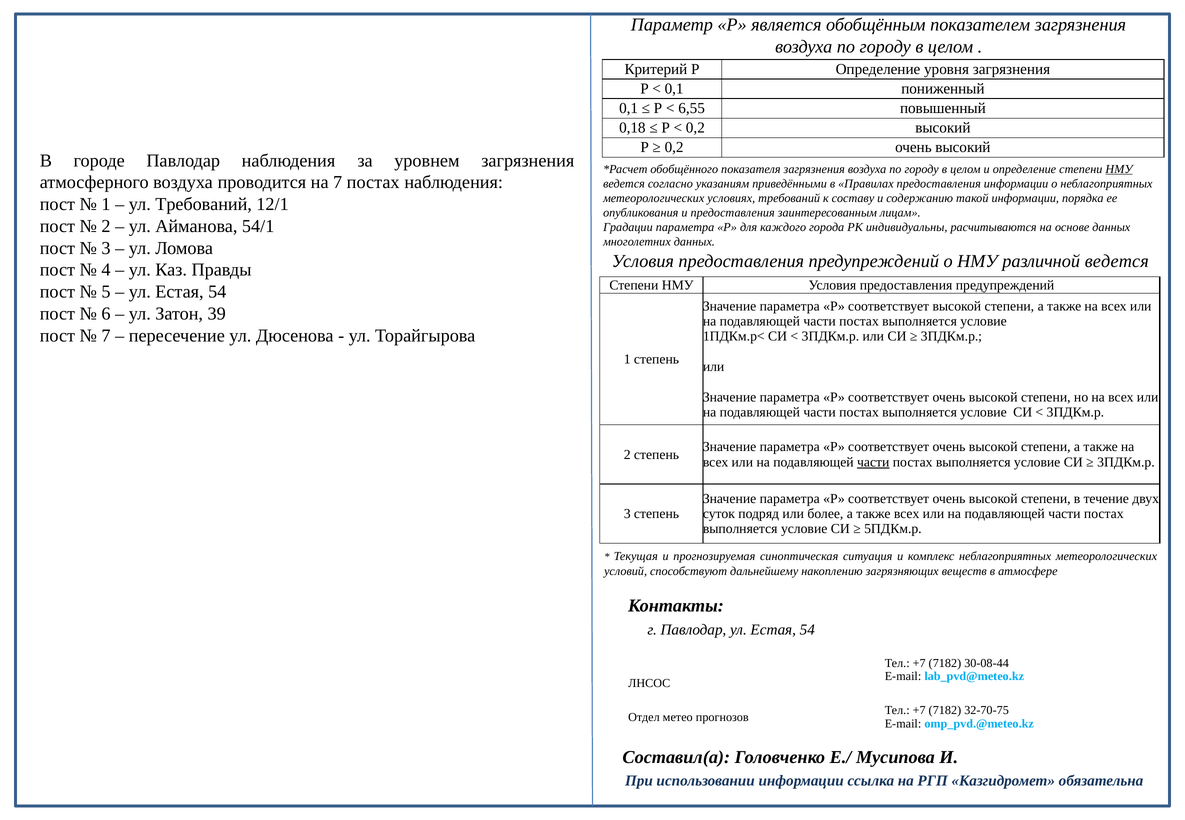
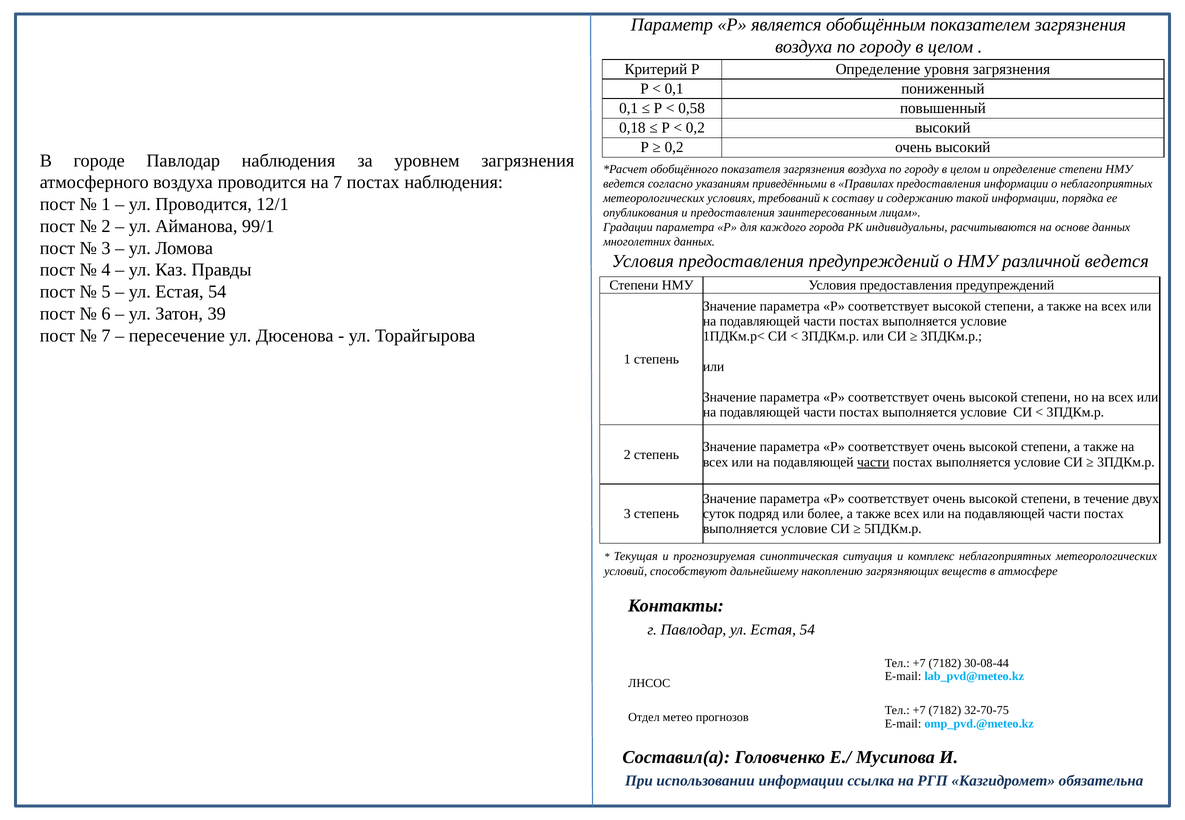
6,55: 6,55 -> 0,58 (692, 108)
НМУ underline: present -> none (1119, 169)
ул Требований: Требований -> Проводится (204, 204)
54/1: 54/1 -> 99/1 (258, 226)
